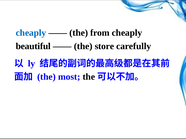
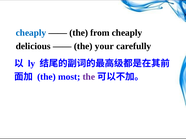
beautiful: beautiful -> delicious (33, 46)
store: store -> your (104, 46)
the colour: black -> purple (89, 77)
